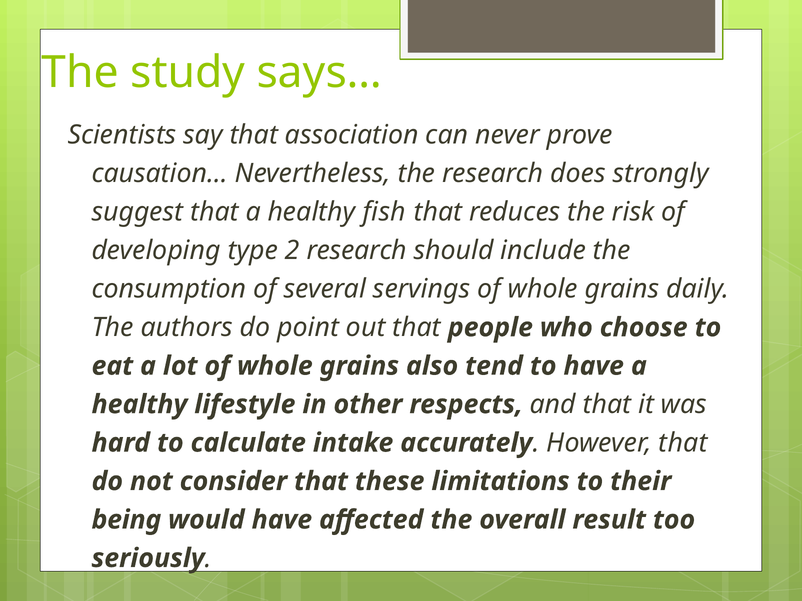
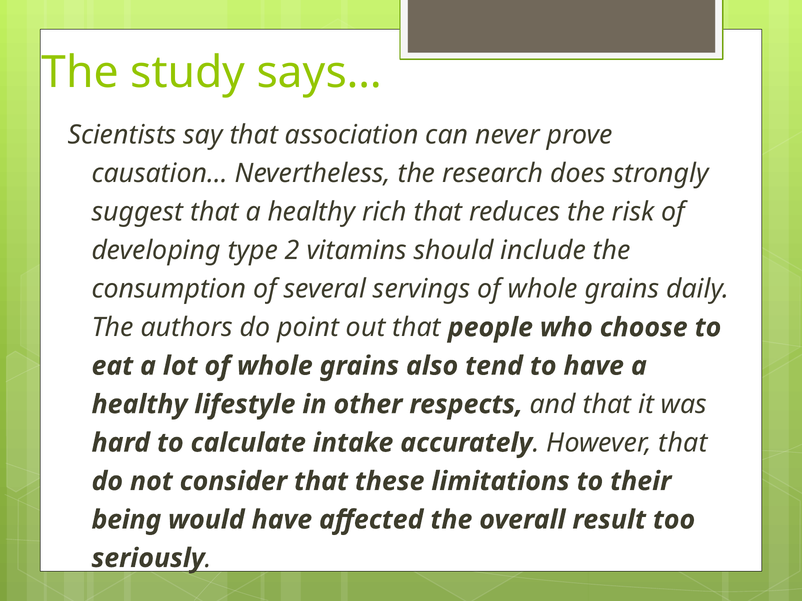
fish: fish -> rich (385, 212)
2 research: research -> vitamins (357, 251)
